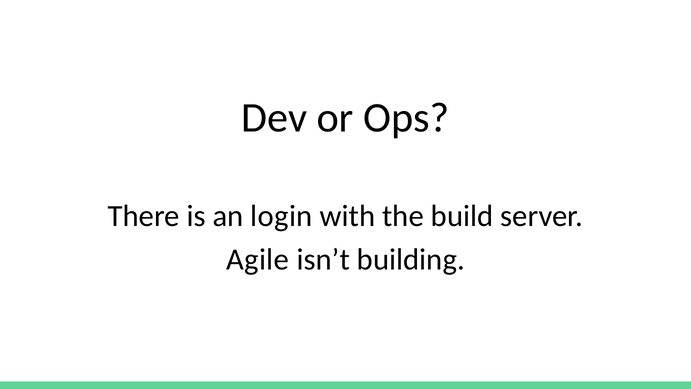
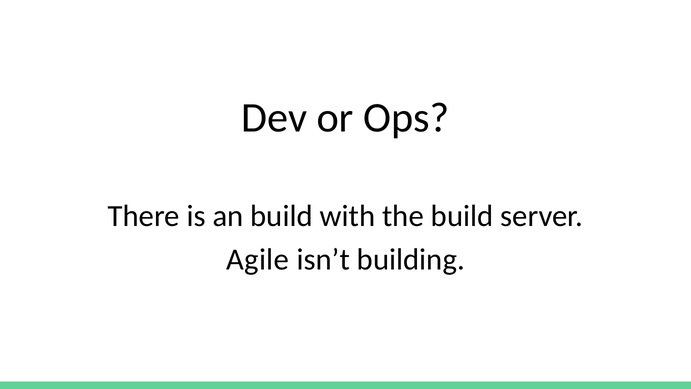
an login: login -> build (282, 216)
